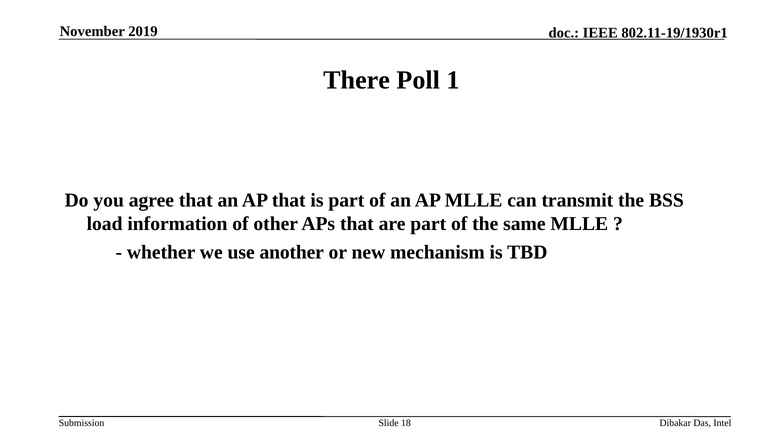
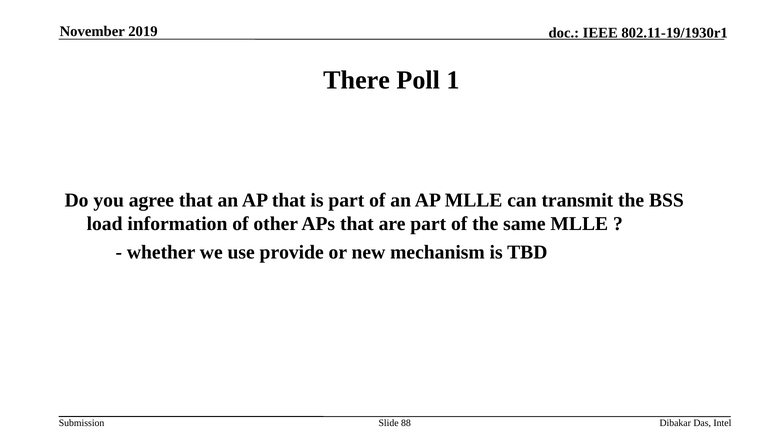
another: another -> provide (292, 252)
18: 18 -> 88 (406, 422)
